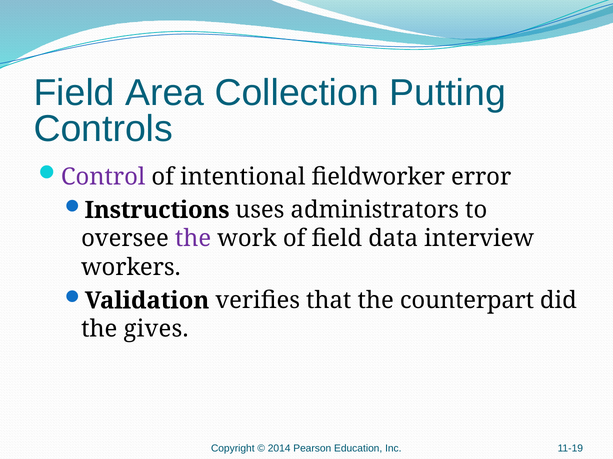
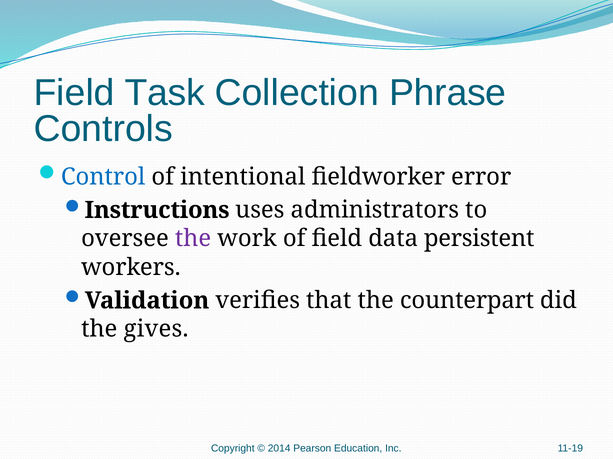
Area: Area -> Task (165, 93)
Putting: Putting -> Phrase (448, 93)
Control colour: purple -> blue (103, 177)
interview: interview -> persistent (479, 239)
